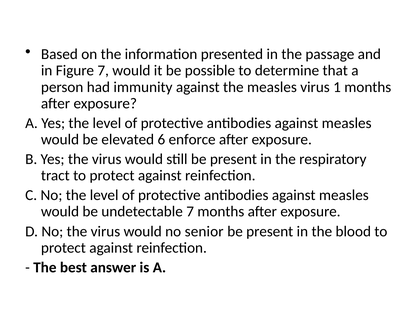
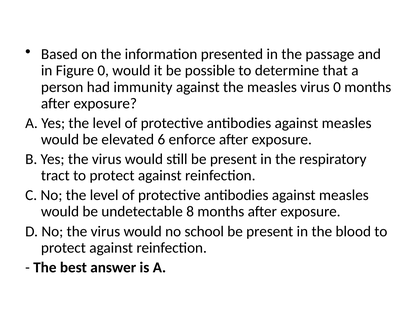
Figure 7: 7 -> 0 (103, 71)
virus 1: 1 -> 0 (337, 87)
undetectable 7: 7 -> 8 (190, 212)
senior: senior -> school (204, 231)
